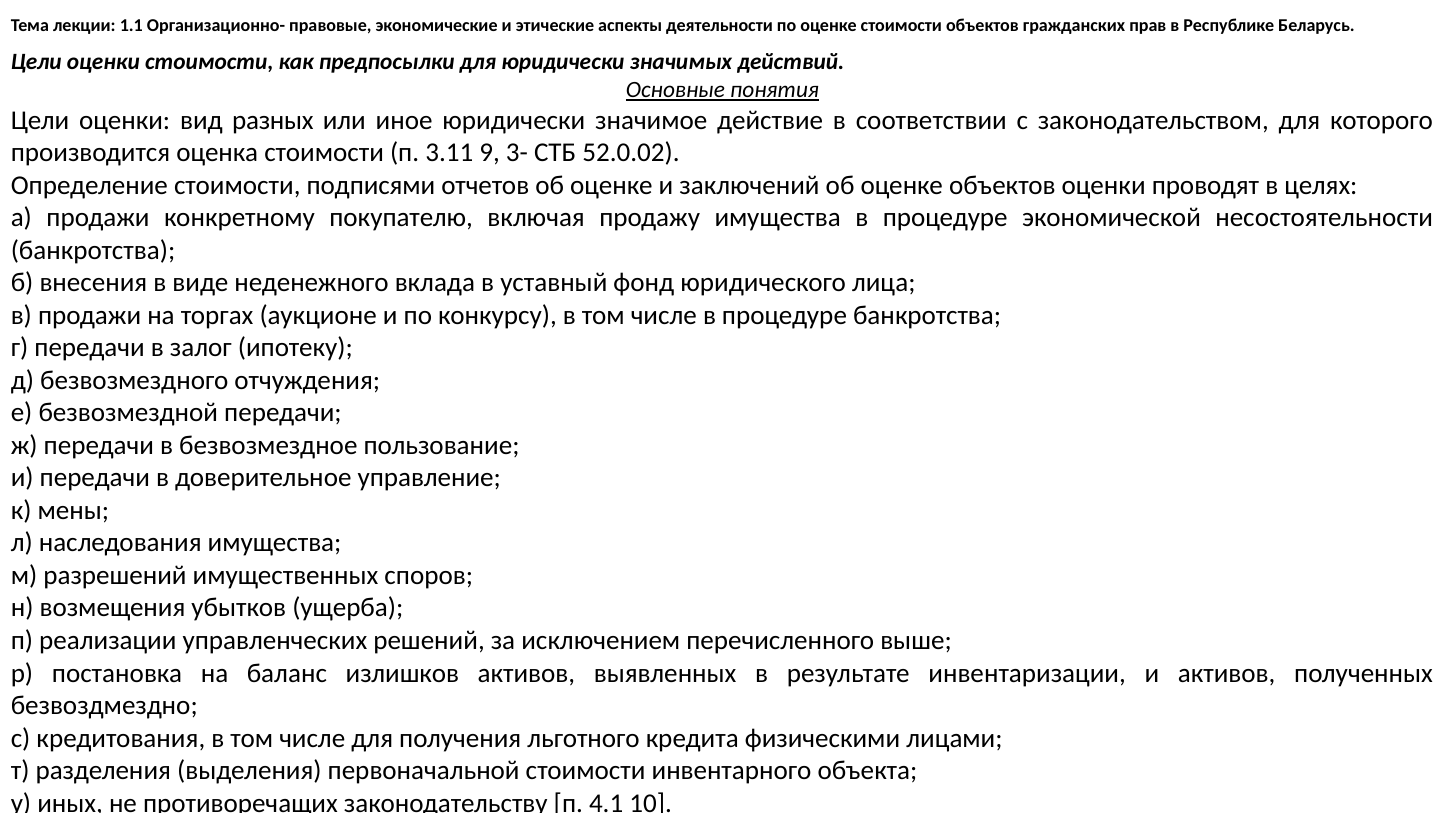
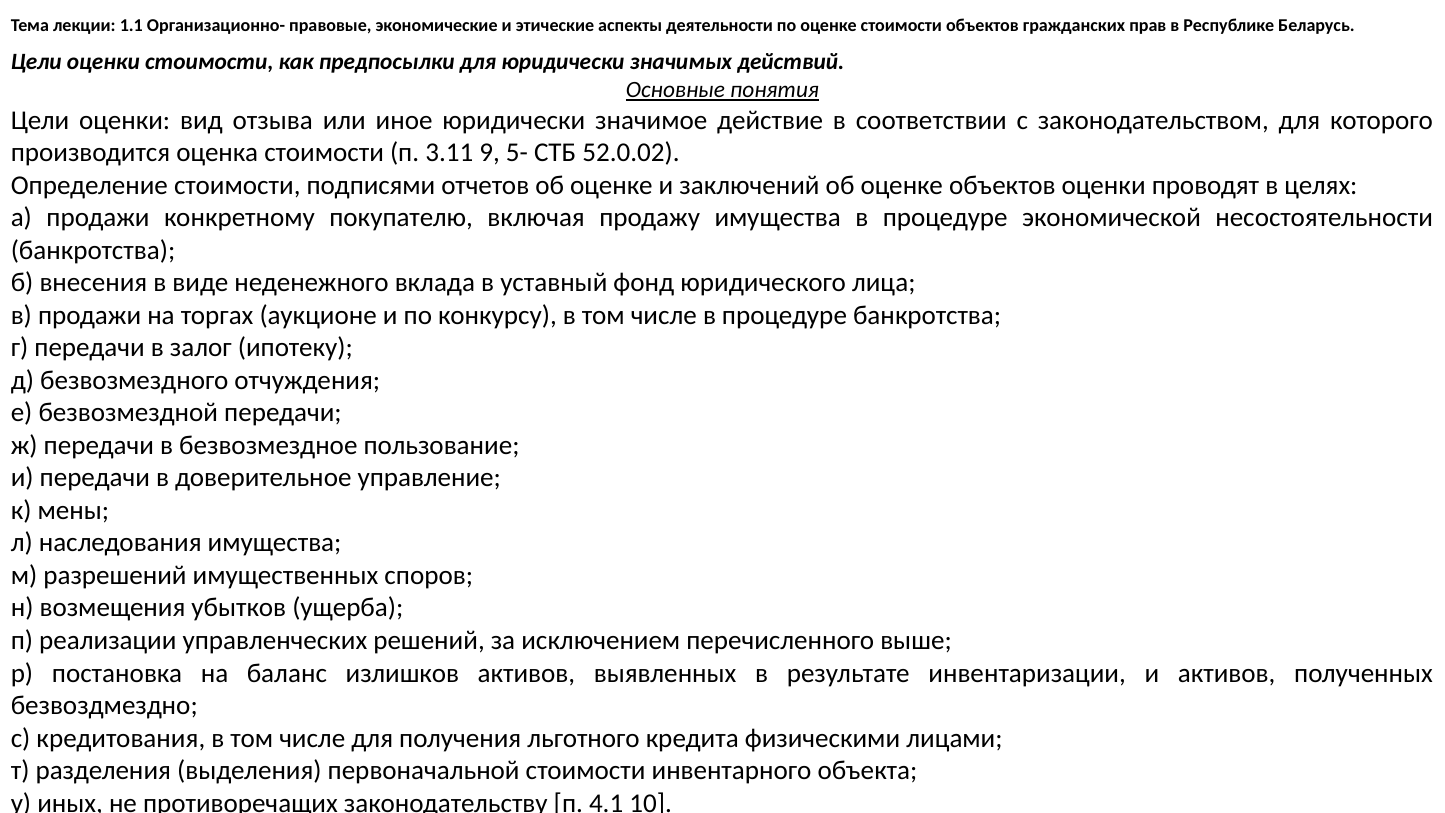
разных: разных -> отзыва (273, 120)
3-: 3- -> 5- (517, 153)
